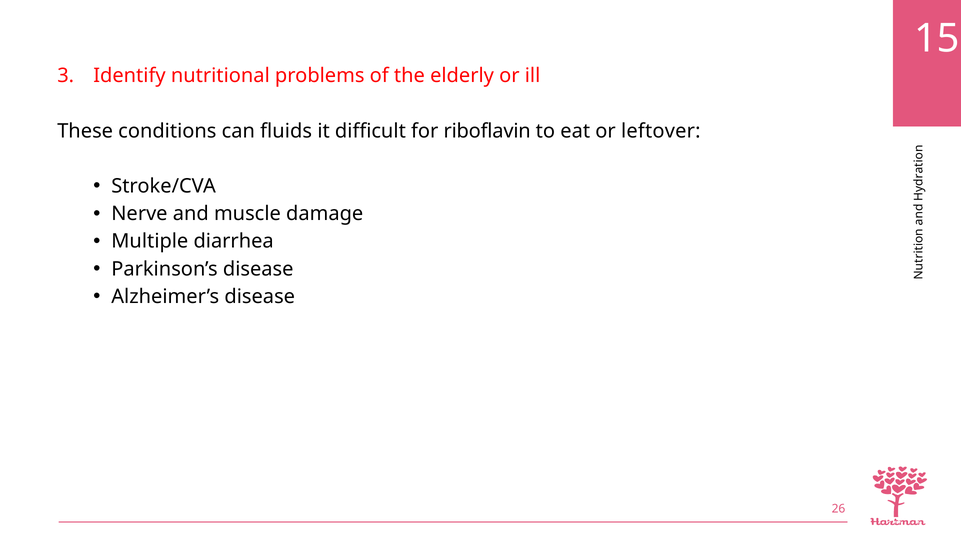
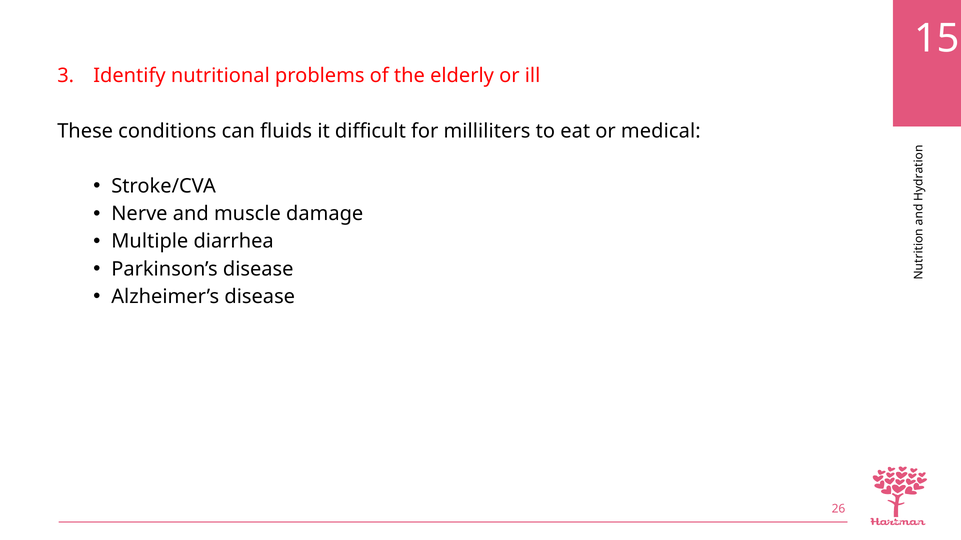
riboflavin: riboflavin -> milliliters (487, 131)
leftover: leftover -> medical (661, 131)
